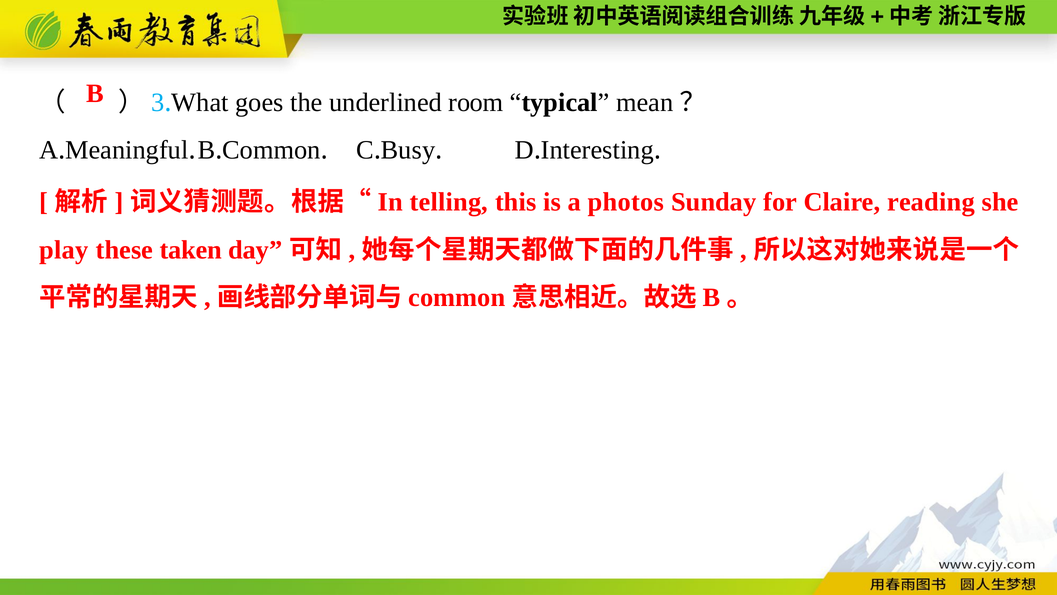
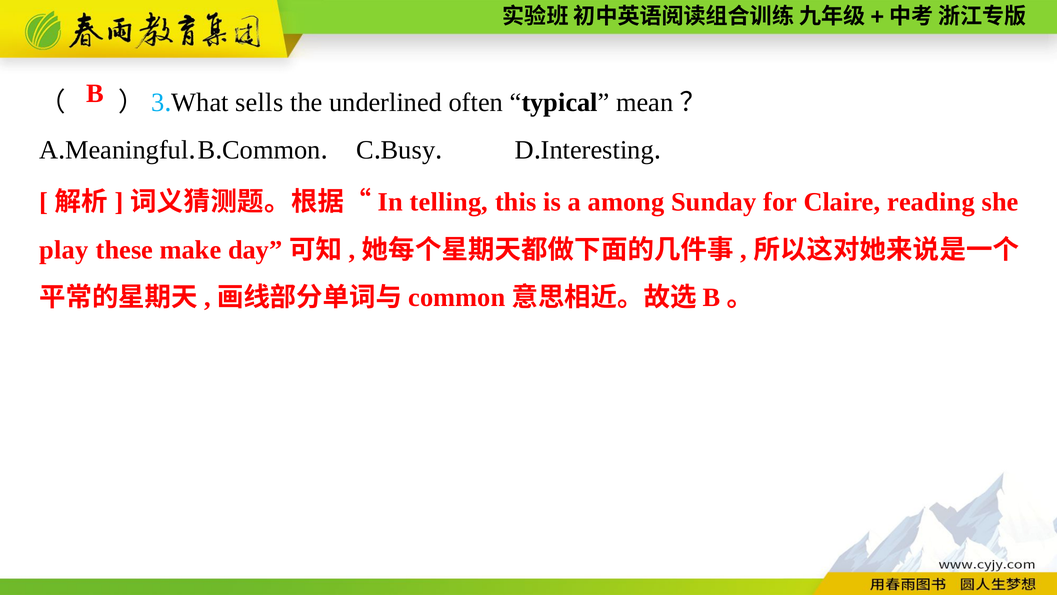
goes: goes -> sells (259, 102)
room: room -> often (476, 102)
photos: photos -> among (626, 202)
taken: taken -> make (191, 250)
